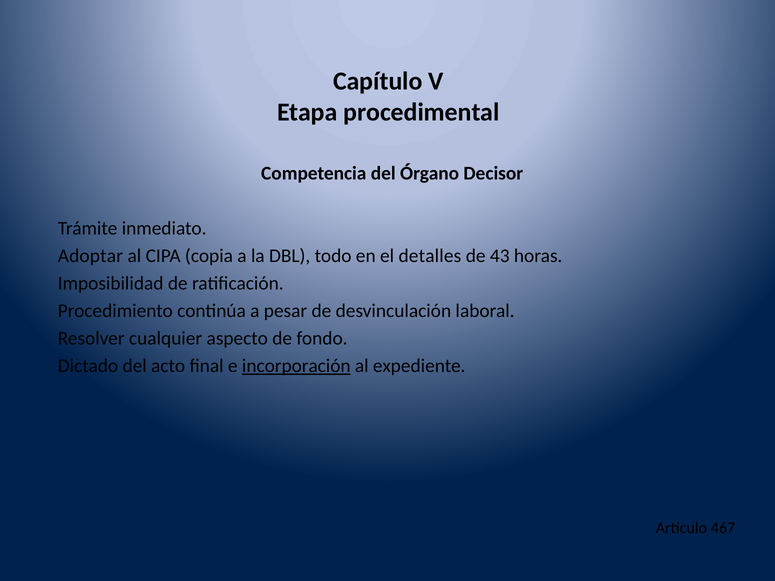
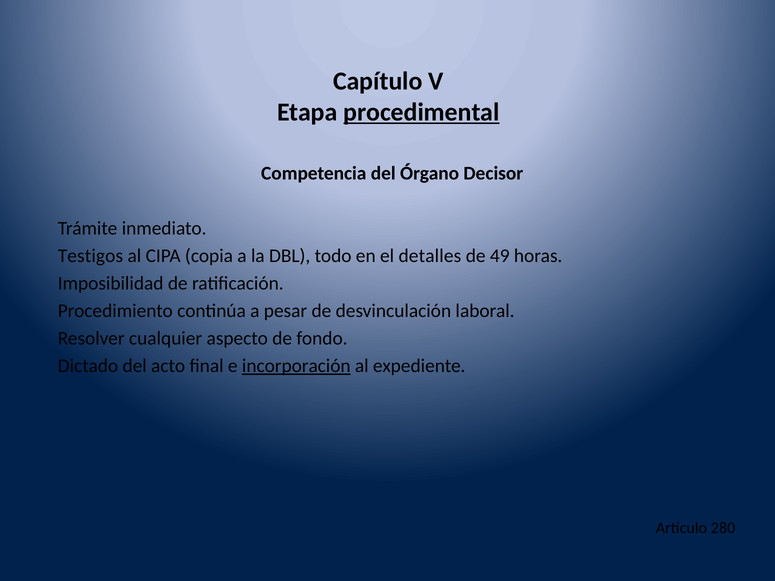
procedimental underline: none -> present (421, 112)
Adoptar: Adoptar -> Testigos (90, 256)
43: 43 -> 49 (500, 256)
467: 467 -> 280 (723, 528)
